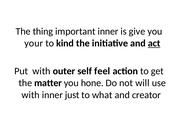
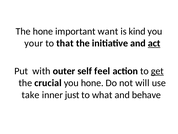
The thing: thing -> hone (43, 31)
important inner: inner -> want (108, 31)
give: give -> kind (137, 31)
kind: kind -> that (65, 43)
get underline: none -> present (157, 71)
matter: matter -> crucial (48, 83)
with: with -> take (31, 95)
creator: creator -> behave (146, 95)
